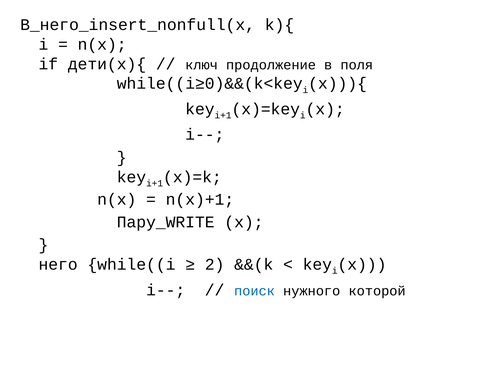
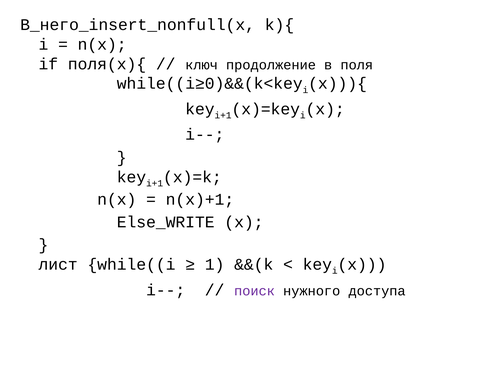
дети(x){: дети(x){ -> поля(x){ (107, 64)
Пару_WRITE: Пару_WRITE -> Else_WRITE (166, 222)
него: него -> лист (58, 264)
2: 2 -> 1 (215, 264)
поиск colour: blue -> purple (255, 291)
которой: которой -> доступа (377, 291)
